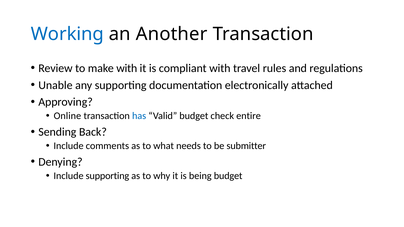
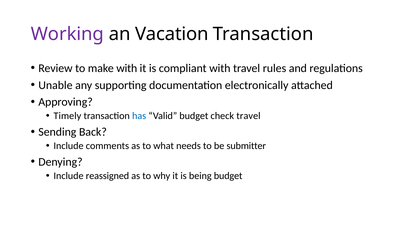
Working colour: blue -> purple (67, 34)
Another: Another -> Vacation (172, 34)
Online: Online -> Timely (67, 116)
check entire: entire -> travel (248, 116)
Include supporting: supporting -> reassigned (107, 176)
